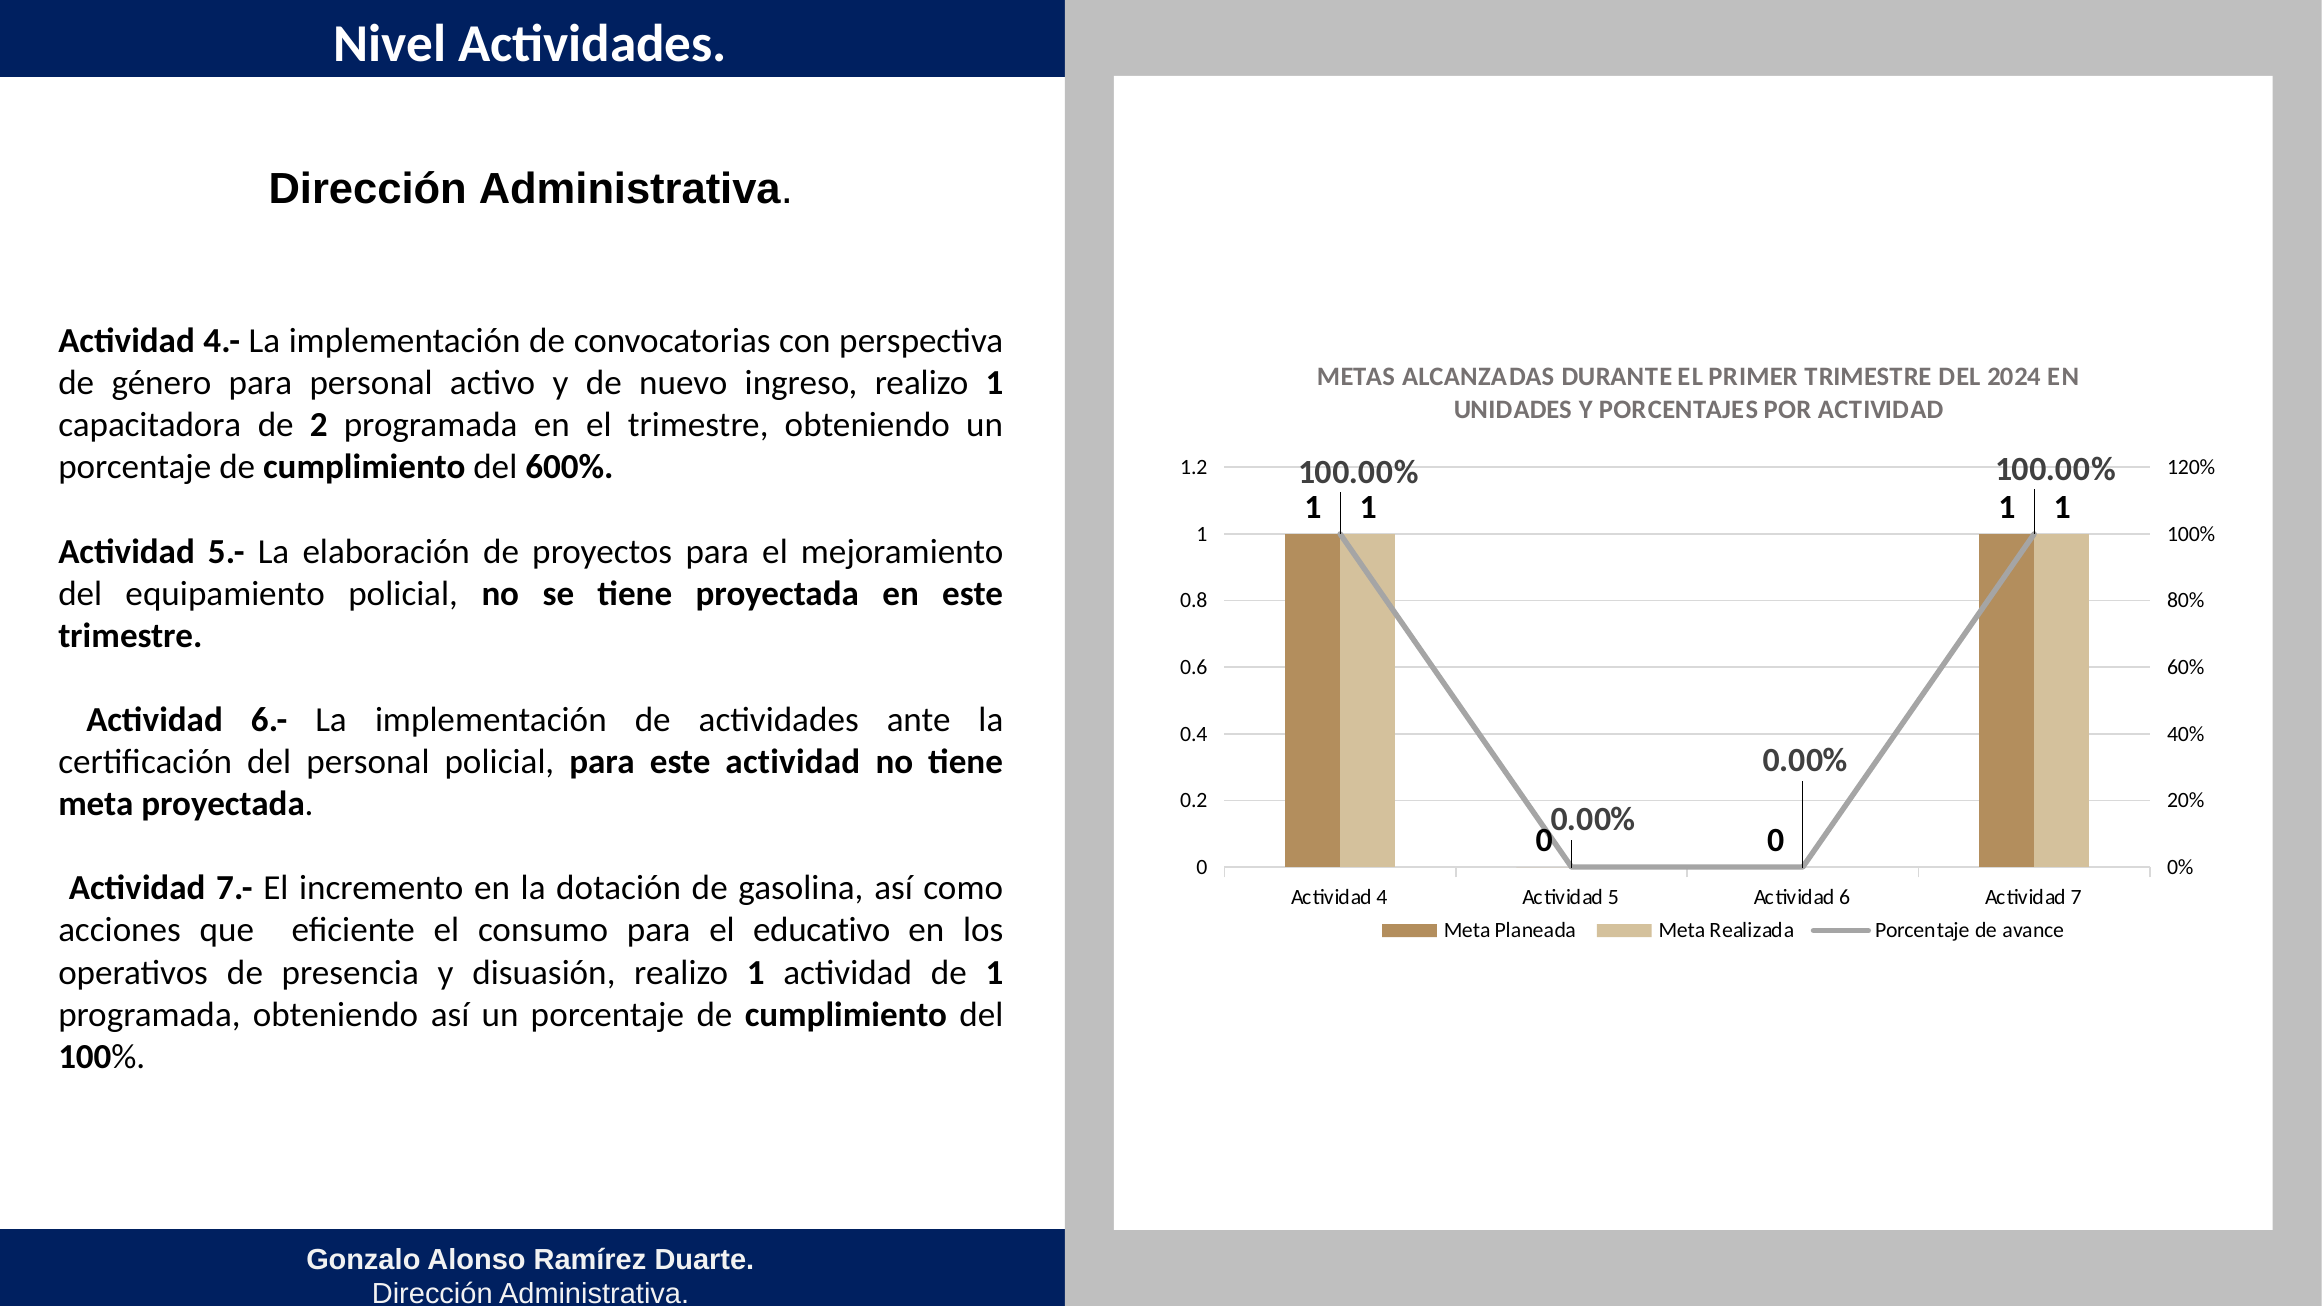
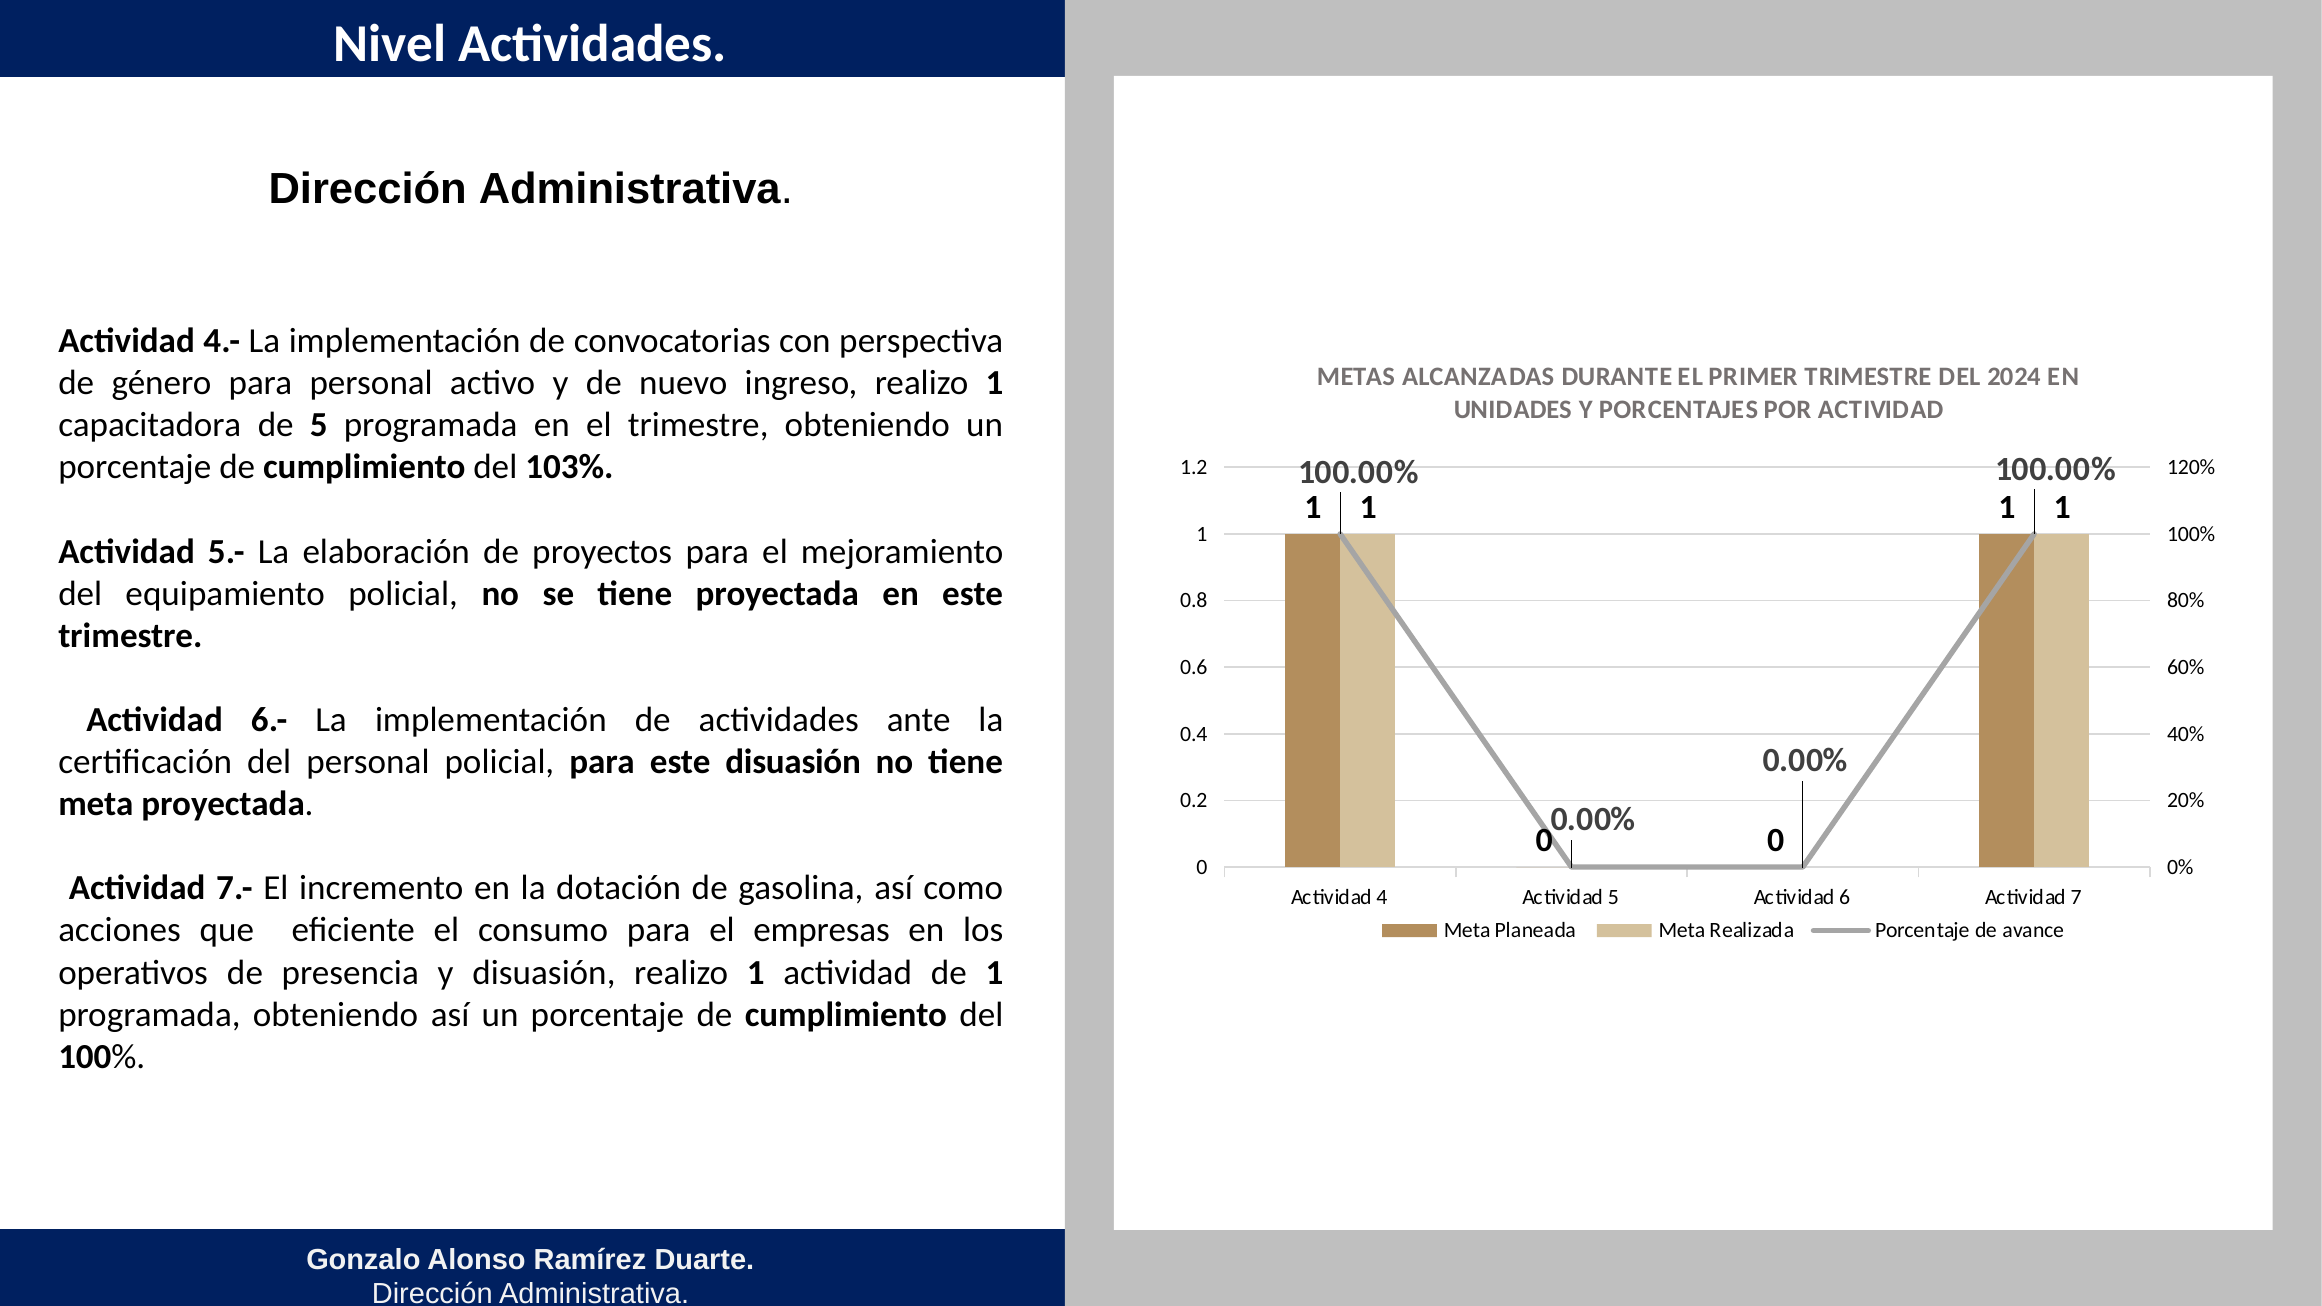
de 2: 2 -> 5 (319, 425)
600%: 600% -> 103% (569, 467)
este actividad: actividad -> disuasión (793, 762)
educativo: educativo -> empresas (822, 930)
